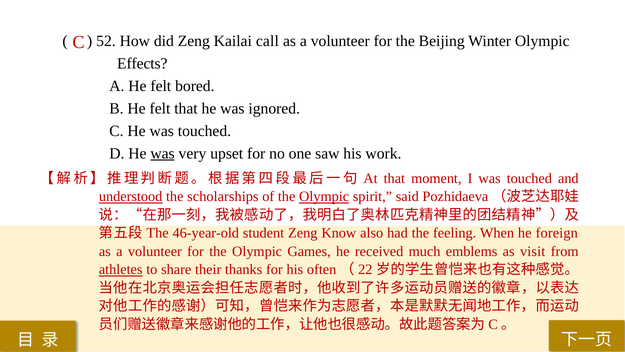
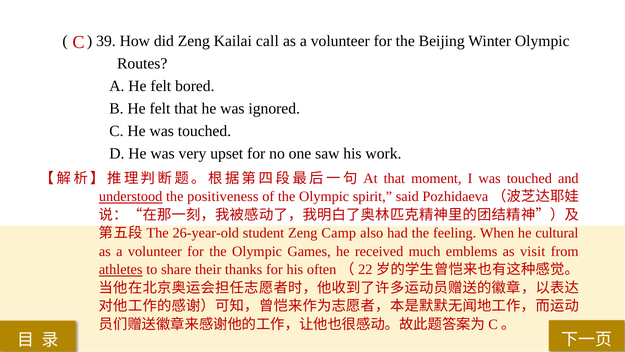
52: 52 -> 39 (106, 41)
Effects: Effects -> Routes (142, 63)
was underline: present -> none (163, 153)
scholarships: scholarships -> positiveness (223, 196)
Olympic underline: present -> none (324, 196)
46-year-old: 46-year-old -> 26-year-old (206, 233)
Know: Know -> Camp (339, 233)
foreign: foreign -> cultural (557, 233)
